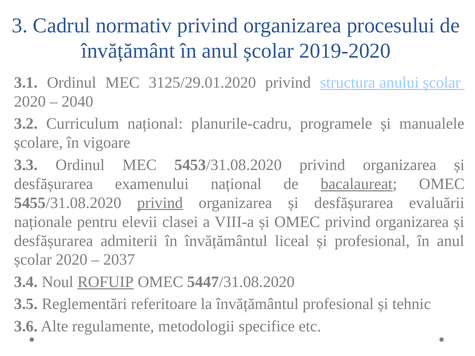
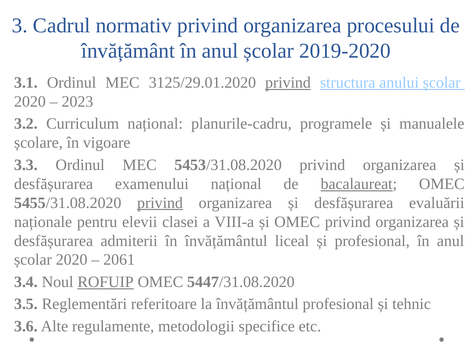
privind underline: none -> present (288, 83)
2040: 2040 -> 2023 (77, 102)
2037: 2037 -> 2061 (119, 260)
